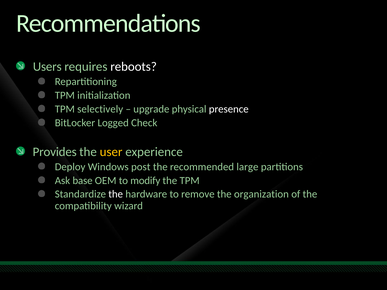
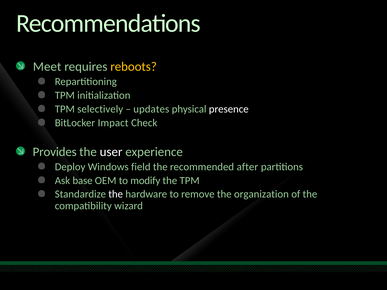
Users: Users -> Meet (47, 67)
reboots colour: white -> yellow (134, 67)
upgrade: upgrade -> updates (151, 109)
Logged: Logged -> Impact (113, 123)
user colour: yellow -> white (111, 152)
post: post -> field (141, 167)
large: large -> after (247, 167)
